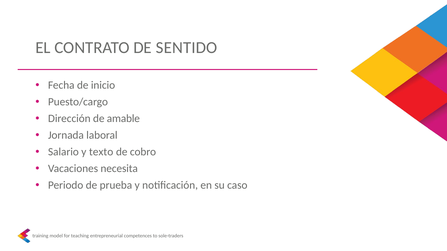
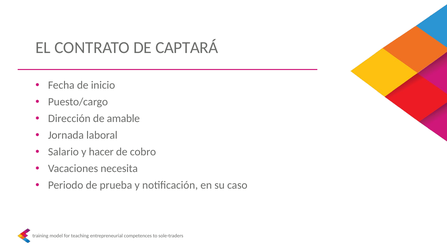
SENTIDO: SENTIDO -> CAPTARÁ (187, 48)
texto: texto -> hacer (101, 152)
